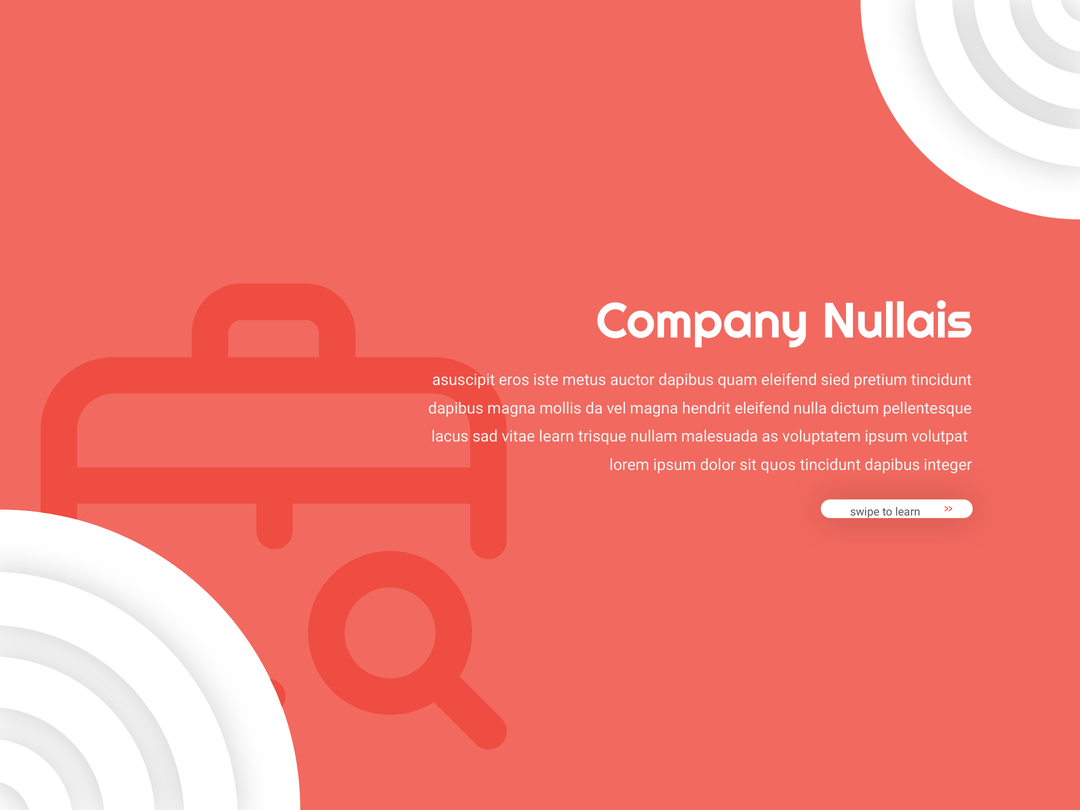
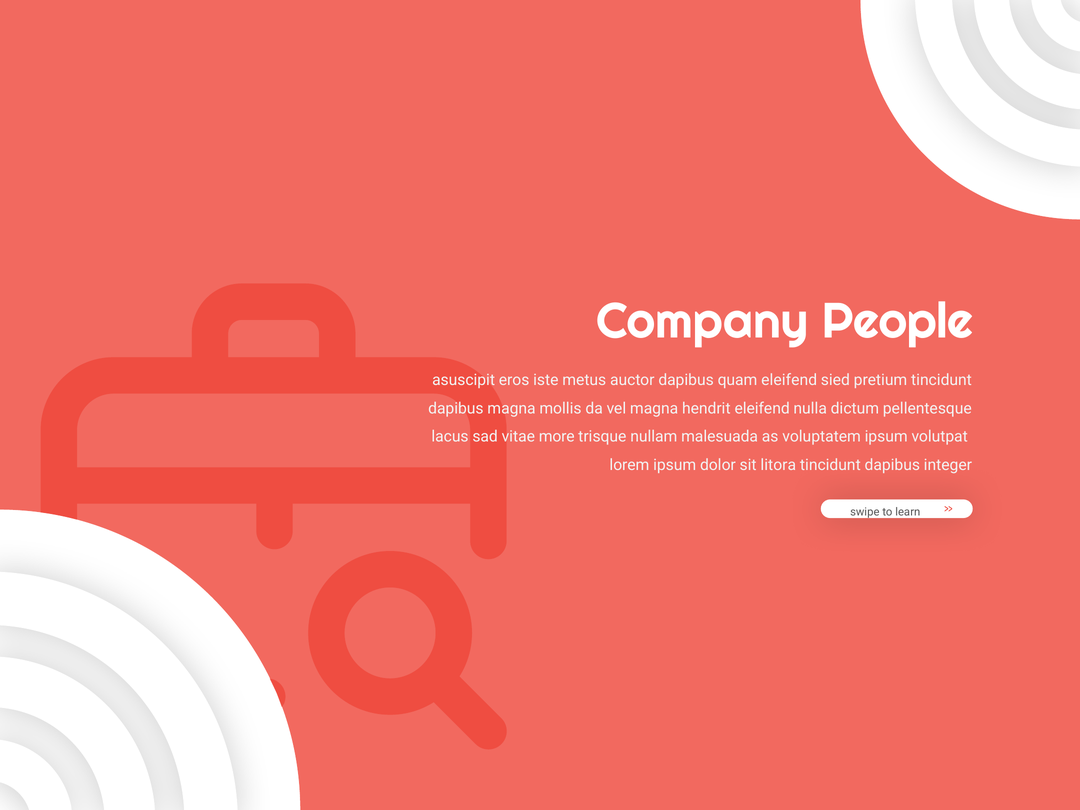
Nullais: Nullais -> People (898, 322)
vitae learn: learn -> more (557, 437)
quos: quos -> litora (778, 465)
